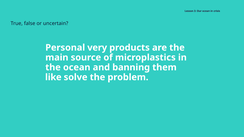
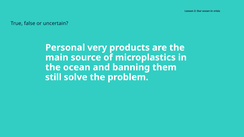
like: like -> still (53, 77)
